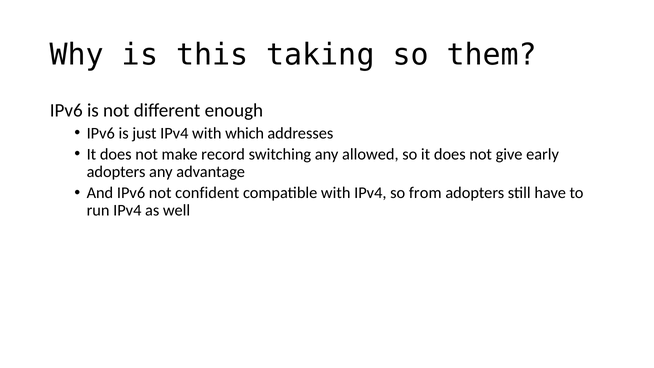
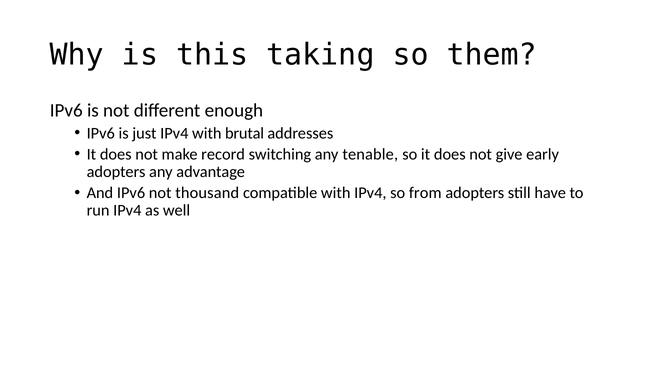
which: which -> brutal (245, 133)
allowed: allowed -> tenable (370, 154)
confident: confident -> thousand (207, 193)
